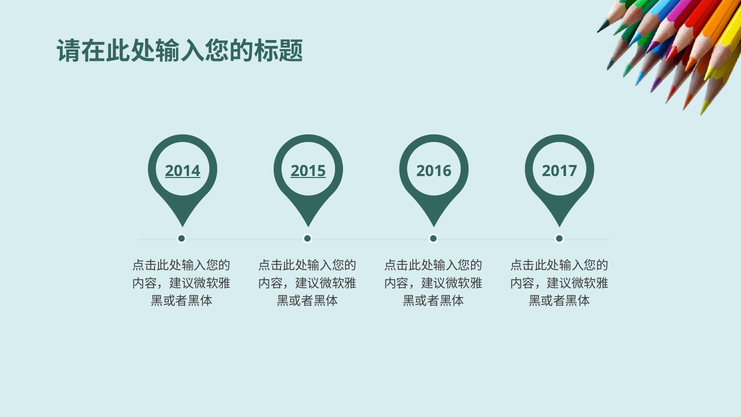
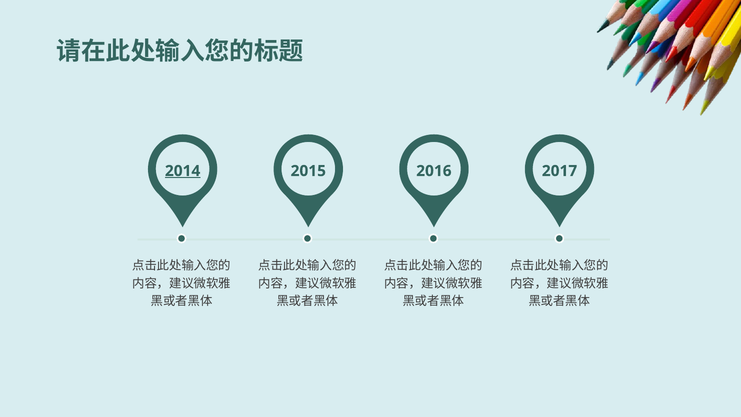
2015 underline: present -> none (308, 171)
